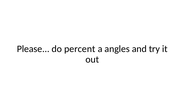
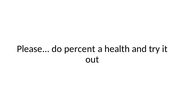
angles: angles -> health (117, 49)
